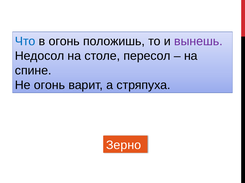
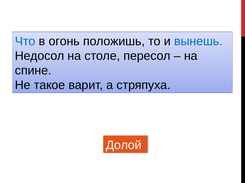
вынешь colour: purple -> blue (198, 41)
Не огонь: огонь -> такое (50, 85)
Зерно: Зерно -> Долой (124, 146)
